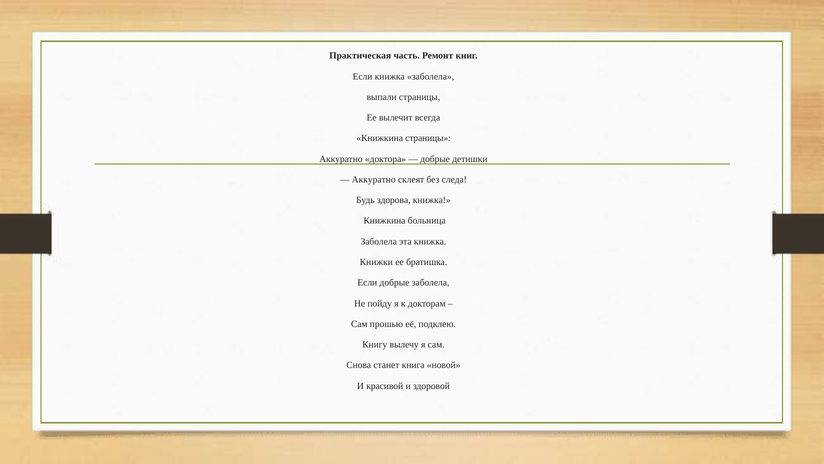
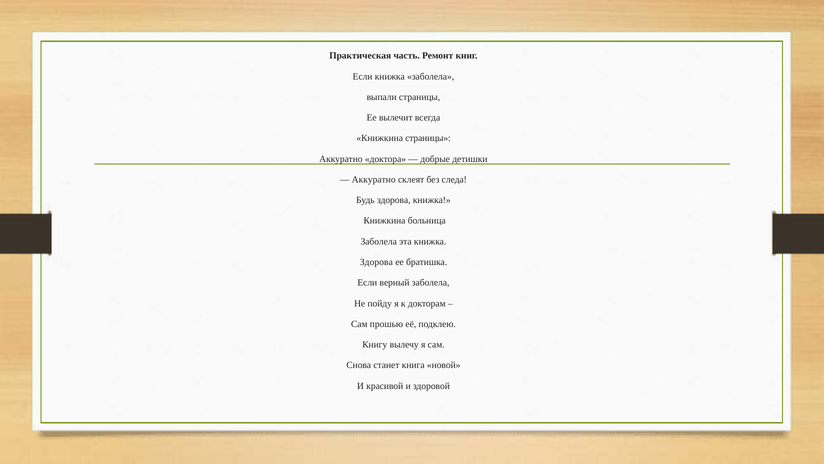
Книжки: Книжки -> Здорова (376, 262)
Если добрые: добрые -> верный (395, 282)
